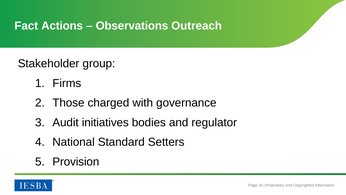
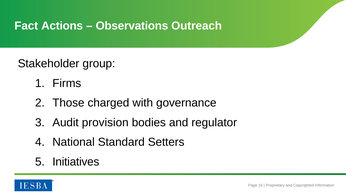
initiatives: initiatives -> provision (105, 122)
Provision: Provision -> Initiatives (76, 161)
